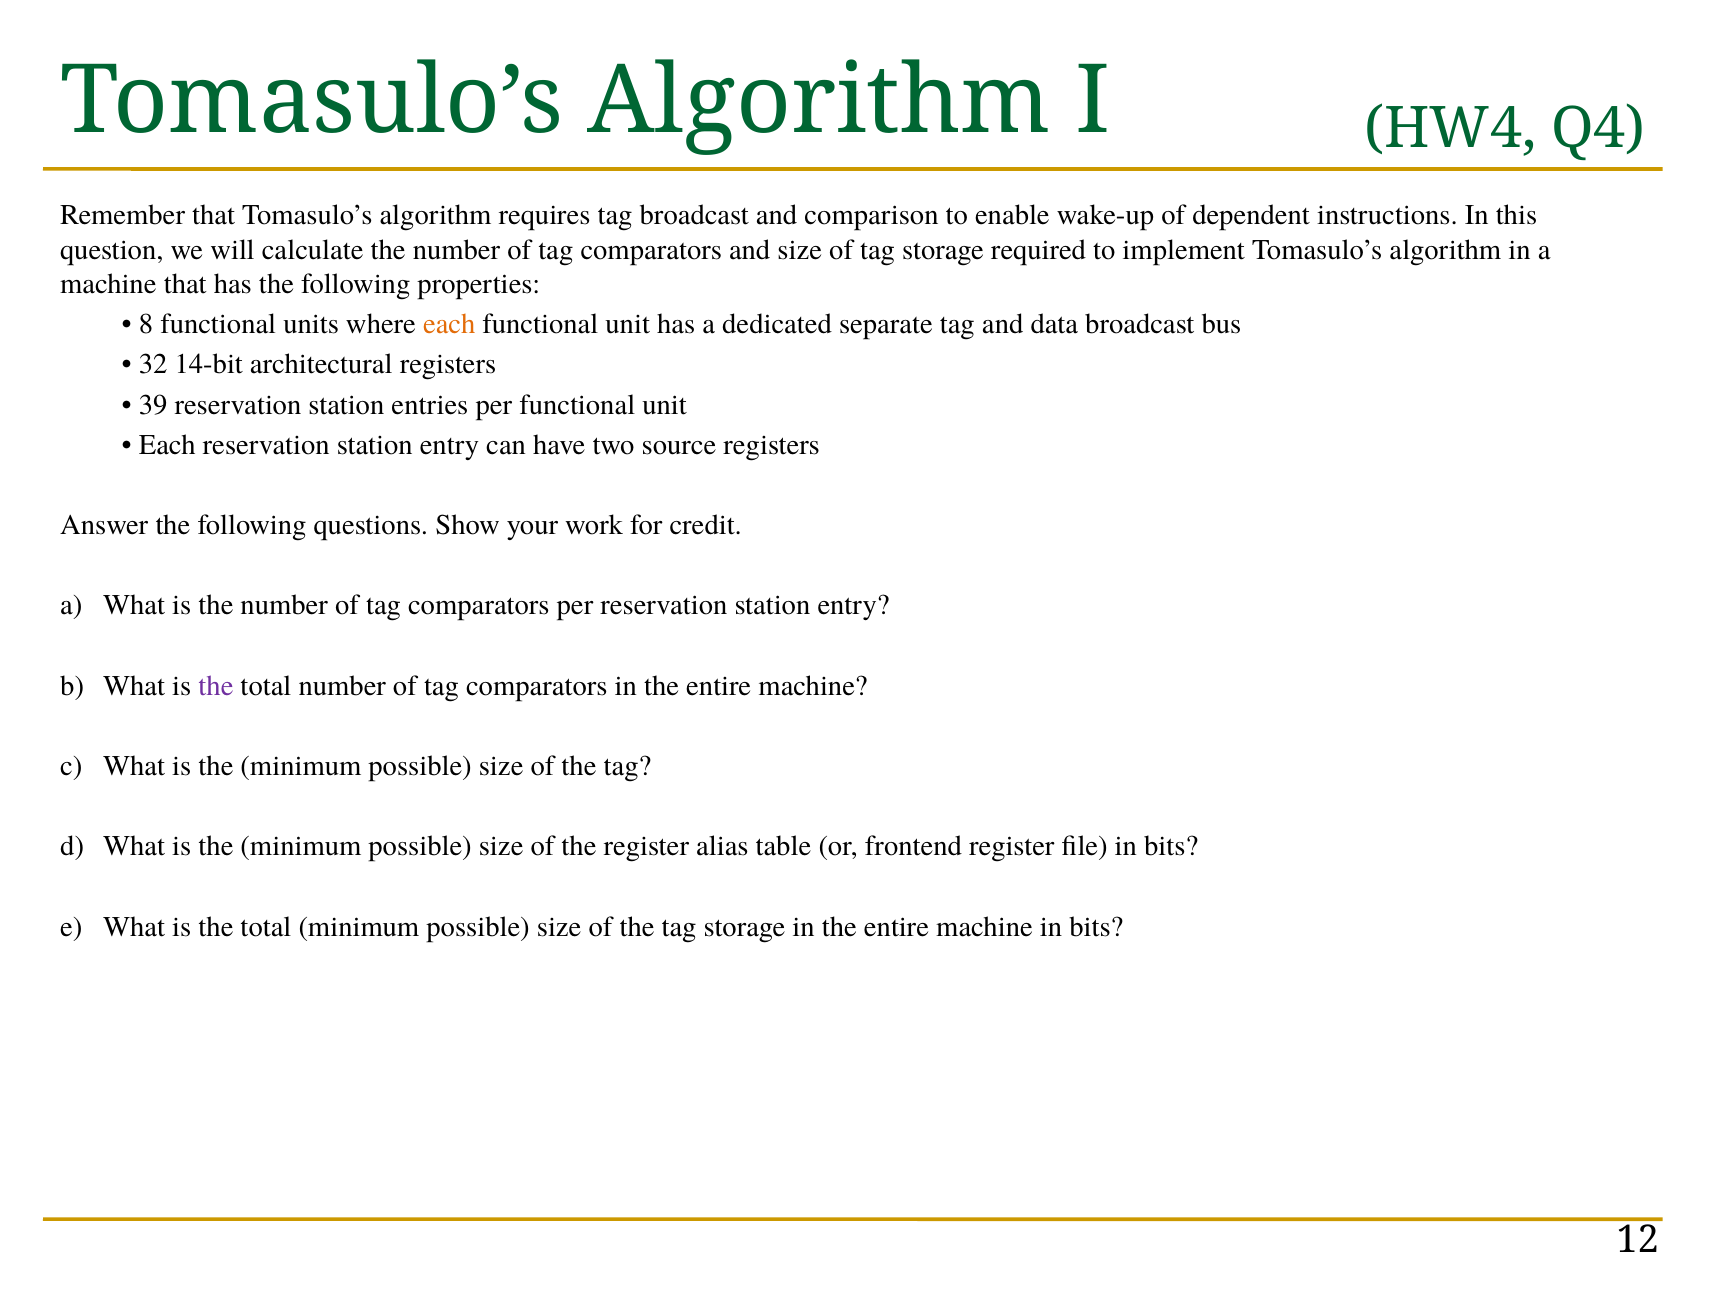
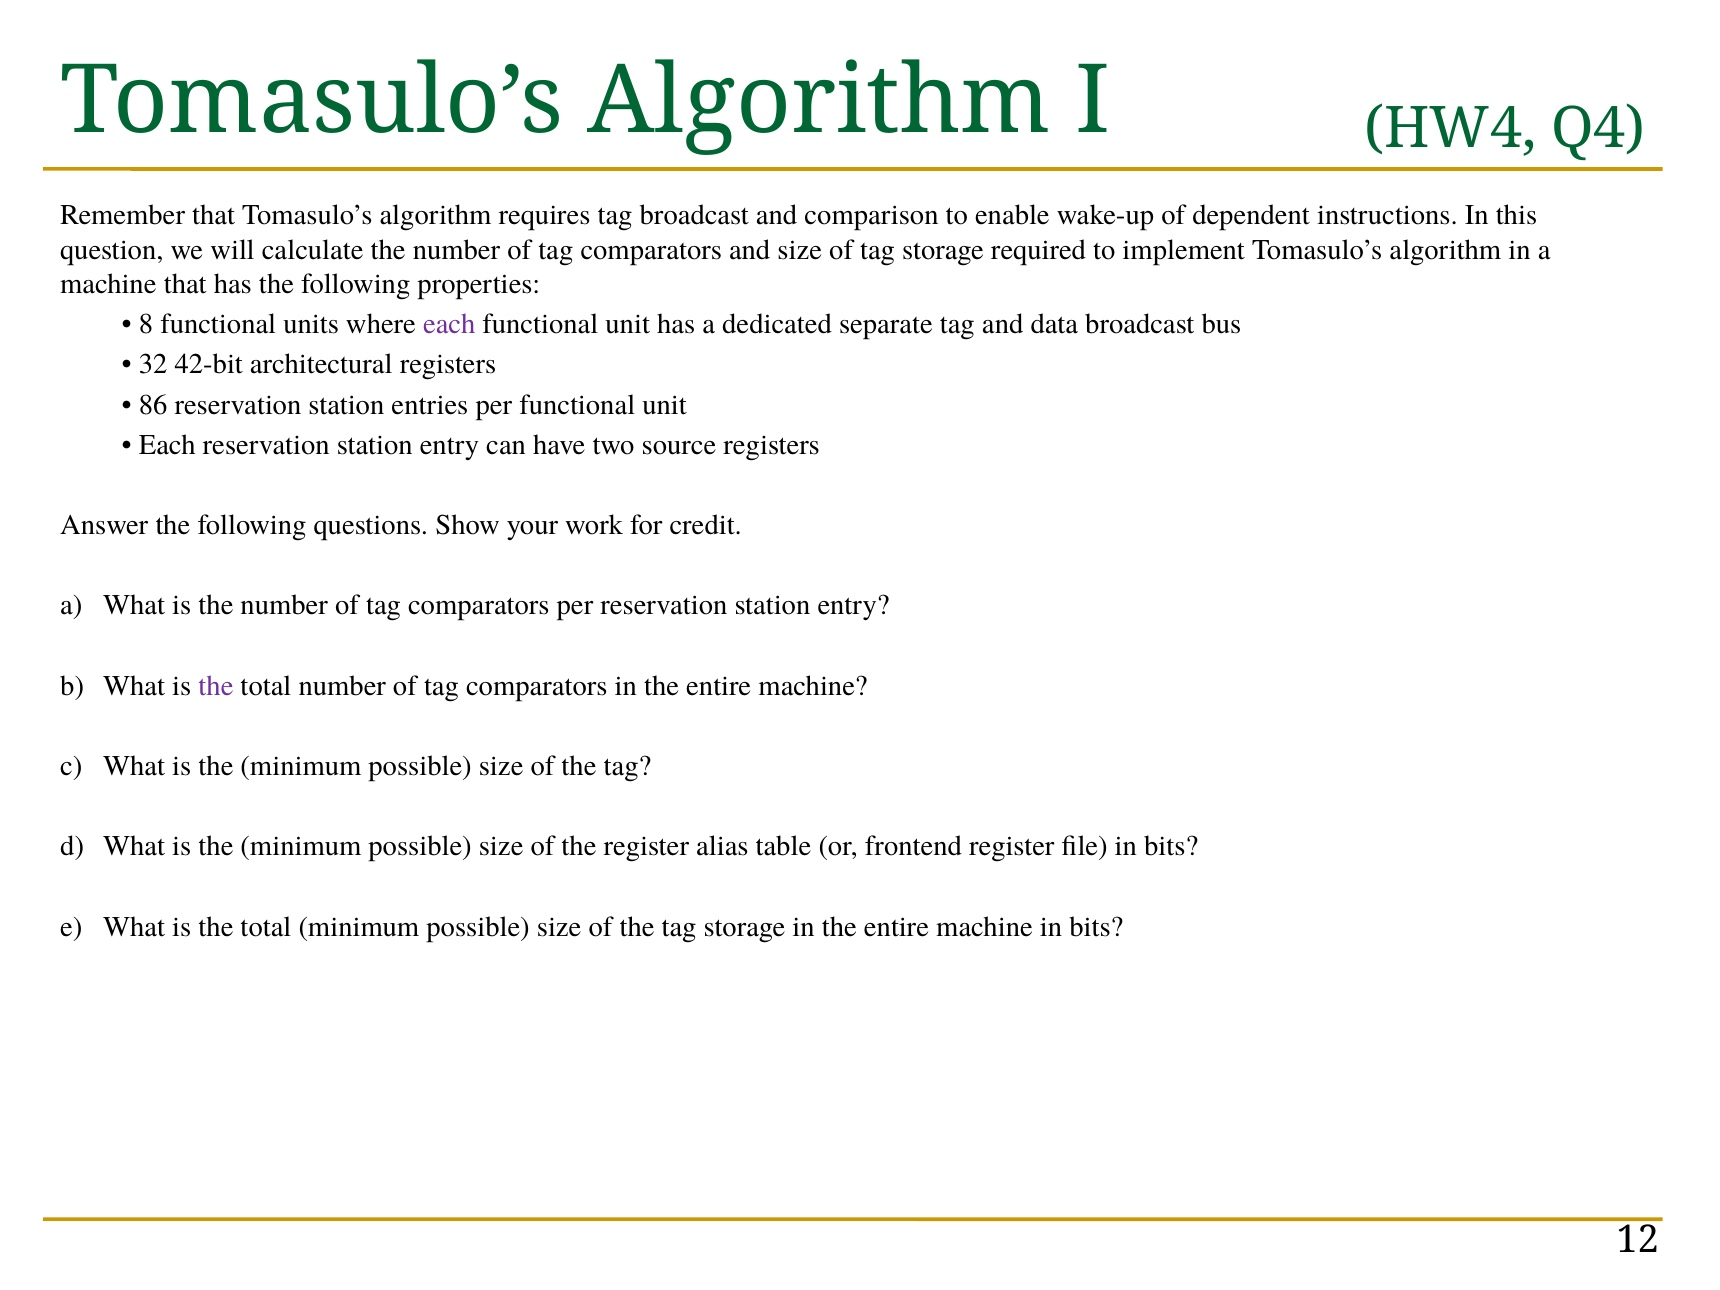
each colour: orange -> purple (449, 324)
14-bit: 14-bit -> 42-bit (209, 365)
39: 39 -> 86 (153, 405)
